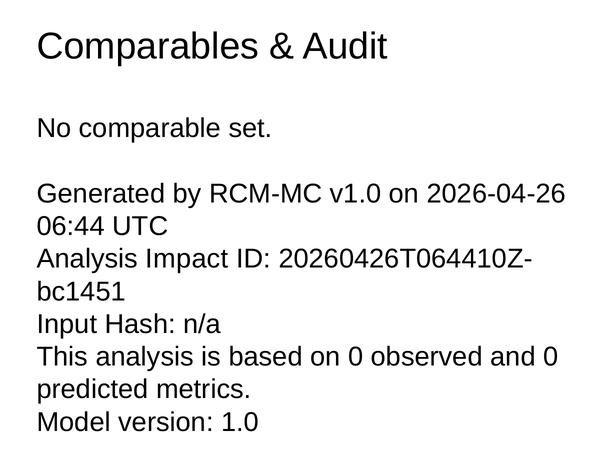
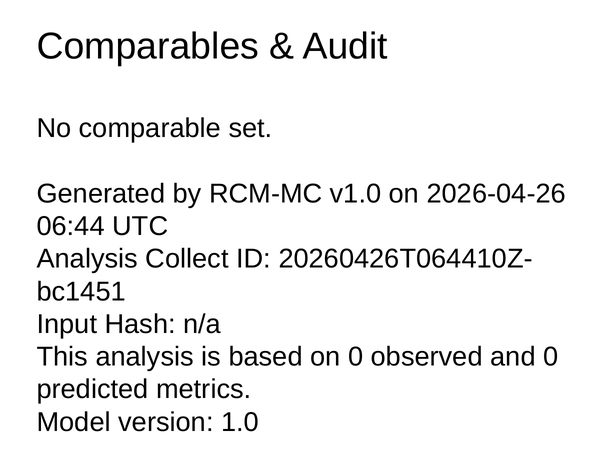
Impact: Impact -> Collect (187, 259)
